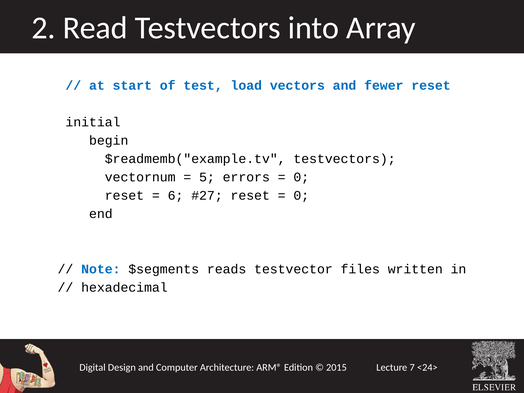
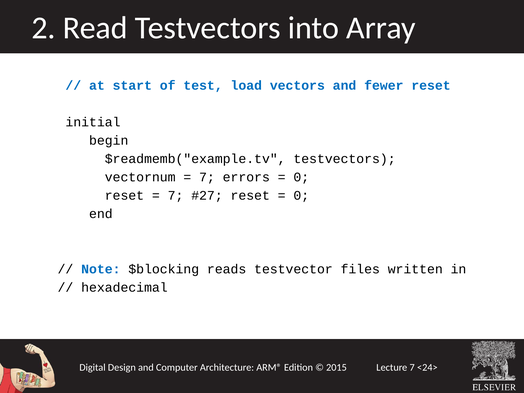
5: 5 -> 7 (207, 177)
6: 6 -> 7 (176, 196)
$segments: $segments -> $blocking (164, 269)
